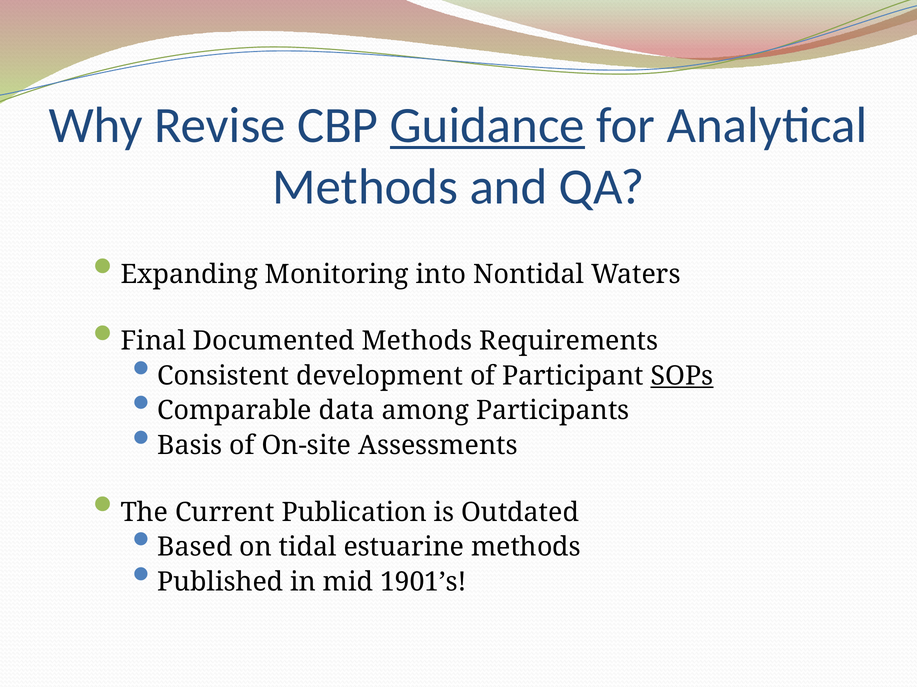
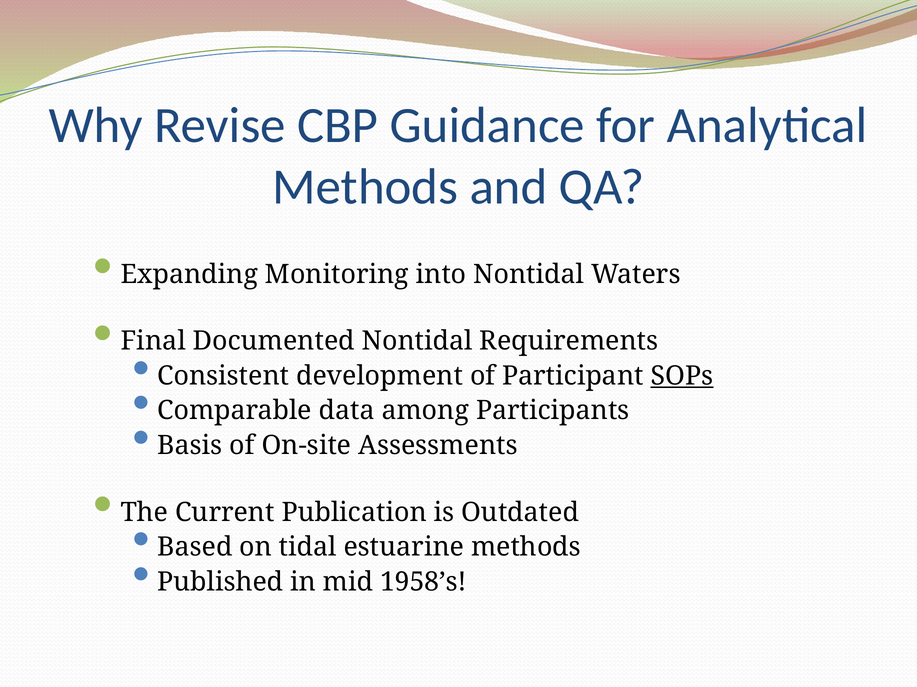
Guidance underline: present -> none (487, 126)
Documented Methods: Methods -> Nontidal (417, 342)
1901’s: 1901’s -> 1958’s (423, 582)
